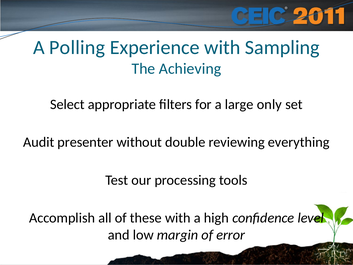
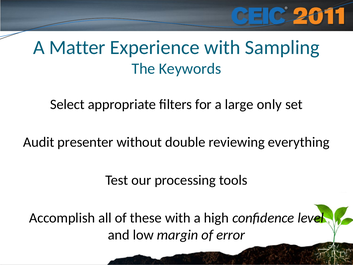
Polling: Polling -> Matter (77, 48)
Achieving: Achieving -> Keywords (190, 69)
